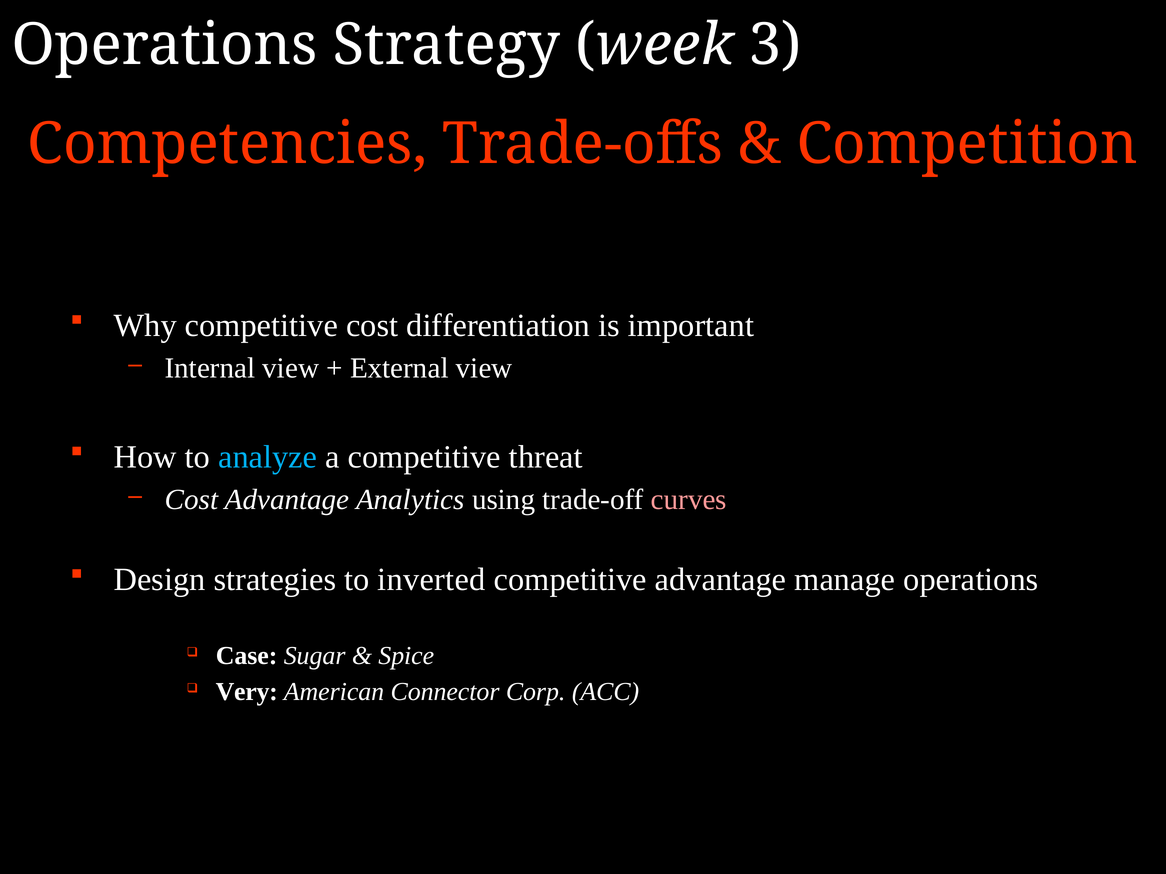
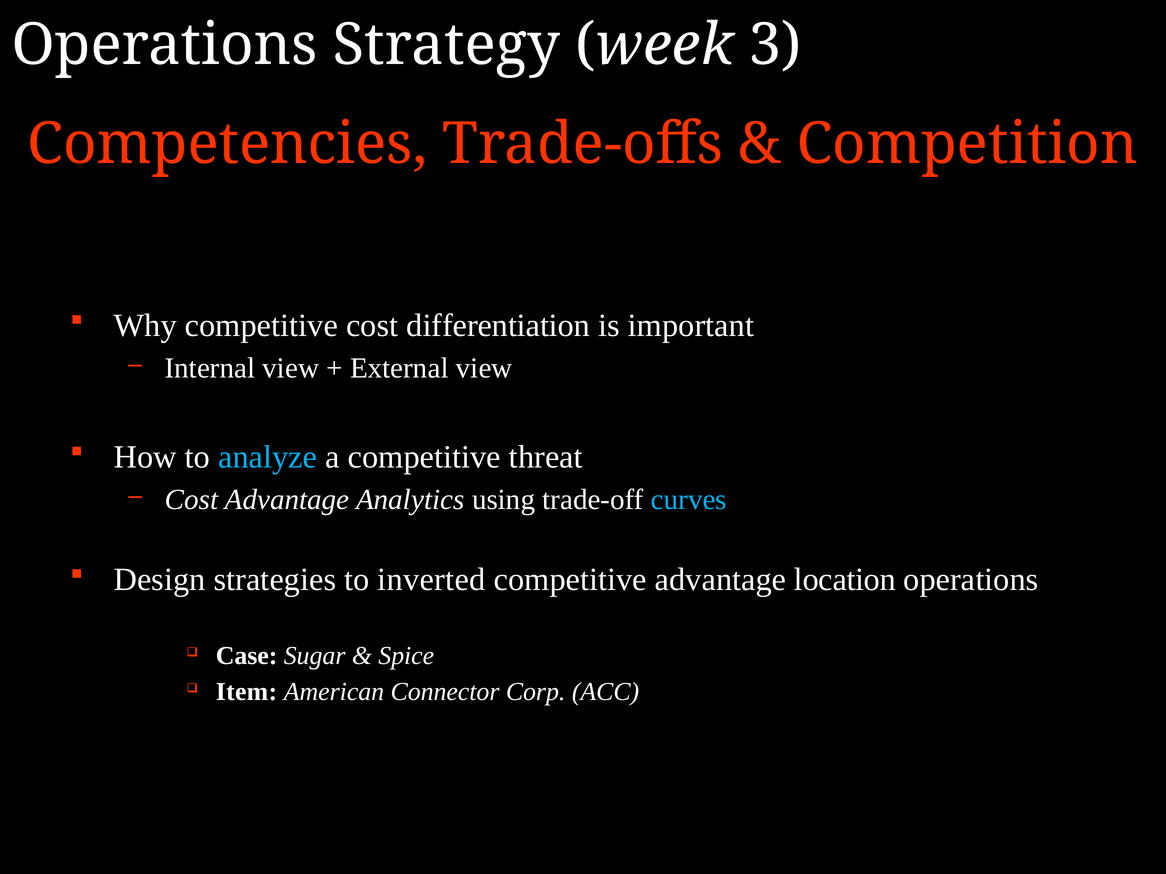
curves colour: pink -> light blue (689, 500)
manage: manage -> location (845, 580)
Very: Very -> Item (246, 692)
